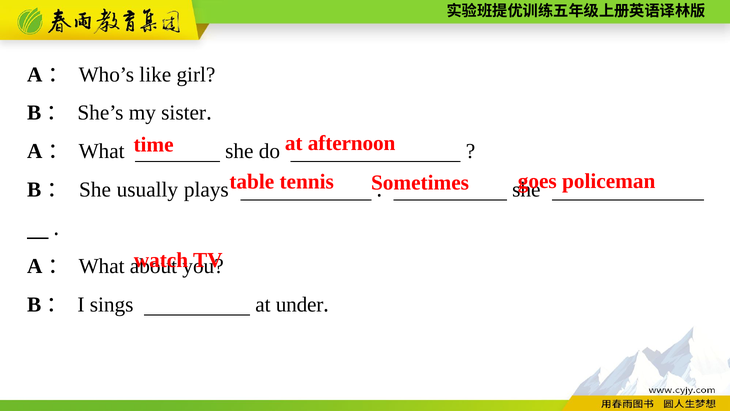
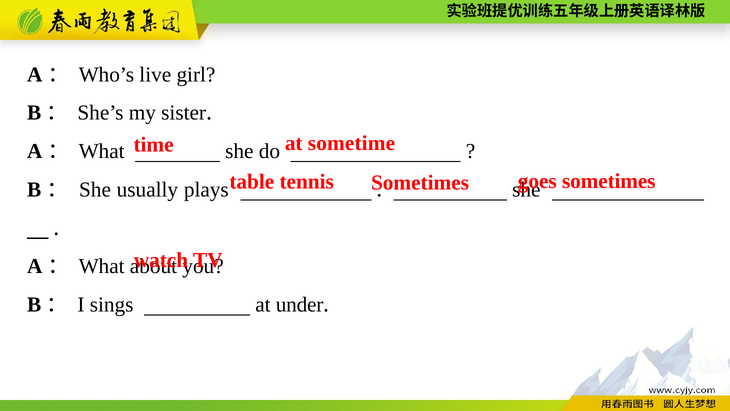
like: like -> live (155, 74)
afternoon: afternoon -> sometime (351, 143)
policeman: policeman -> sometimes (609, 181)
